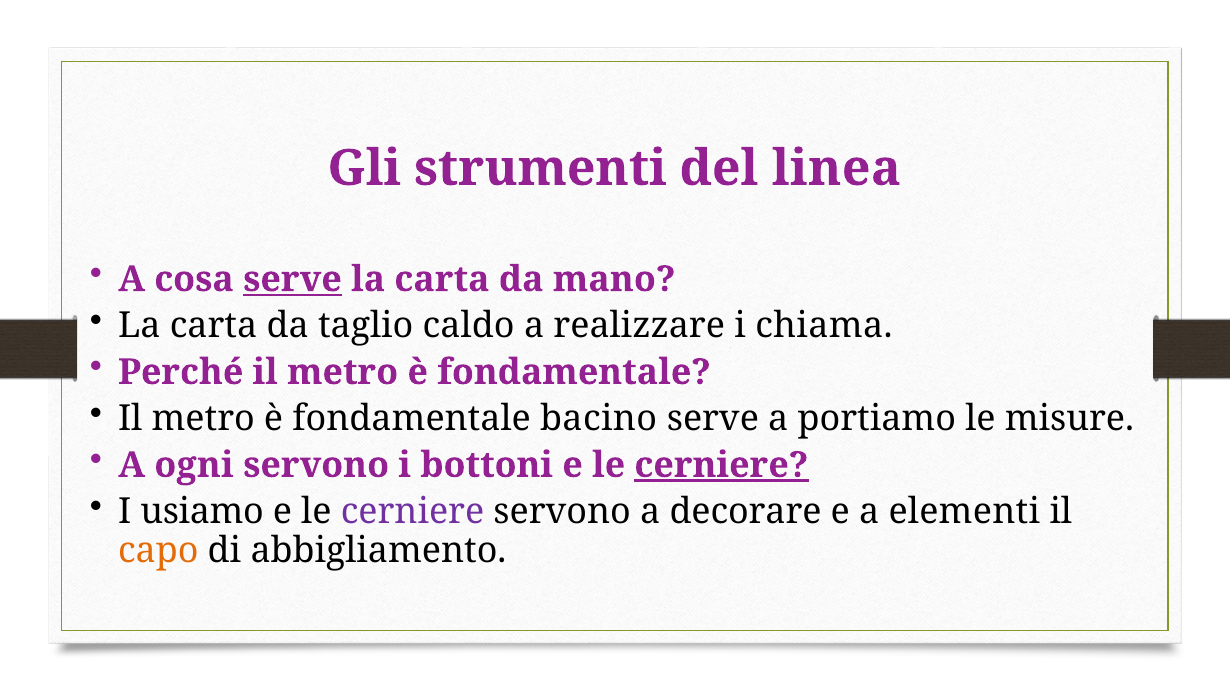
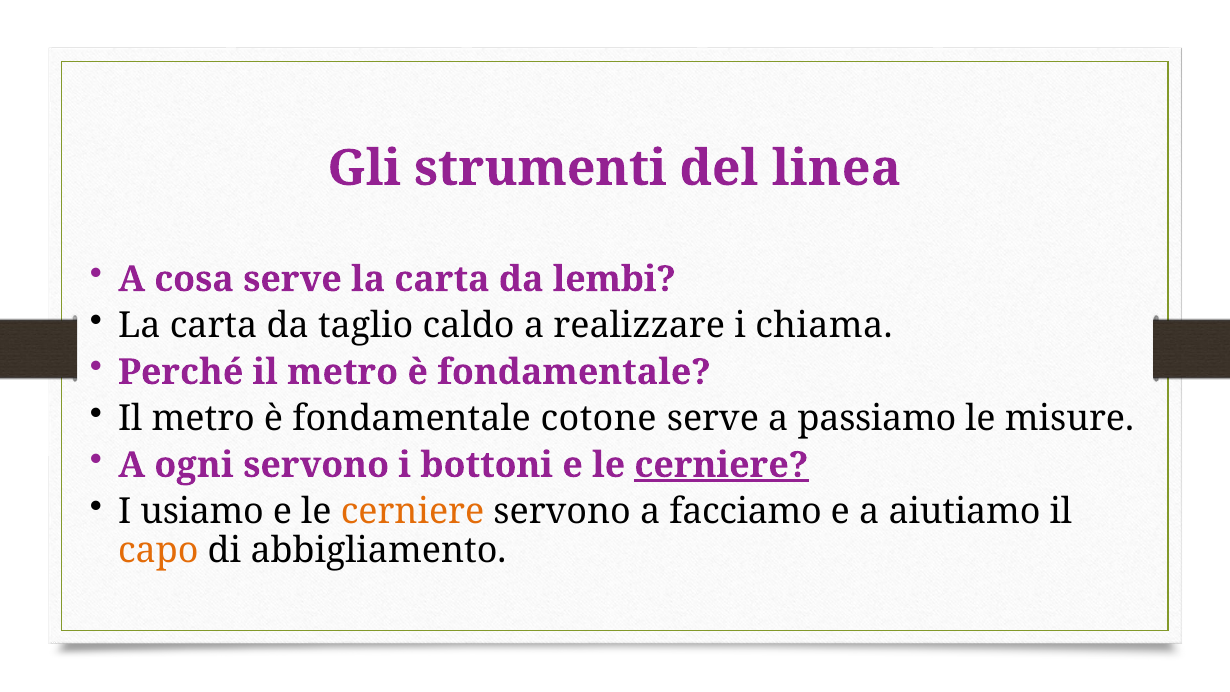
serve underline: present -> none (292, 279)
mano: mano -> lembi (614, 279)
bacino: bacino -> cotone (599, 419)
portiamo: portiamo -> passiamo (877, 419)
cerniere colour: purple -> orange (413, 511)
decorare: decorare -> facciamo (746, 511)
elementi: elementi -> aiutiamo (965, 511)
